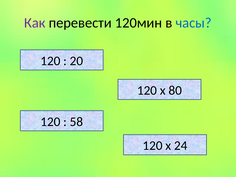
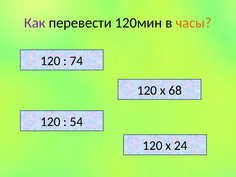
часы colour: blue -> orange (194, 23)
20: 20 -> 74 (76, 61)
80: 80 -> 68 (175, 90)
58: 58 -> 54 (76, 122)
